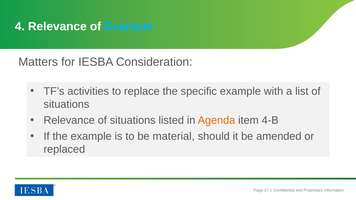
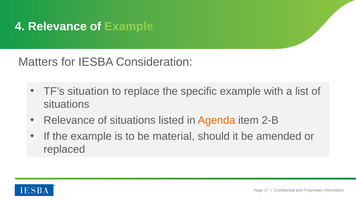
Example colour: light blue -> light green (129, 27)
activities: activities -> situation (88, 91)
4-B: 4-B -> 2-B (270, 120)
